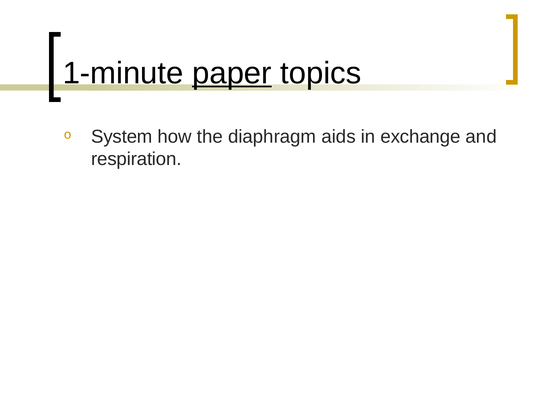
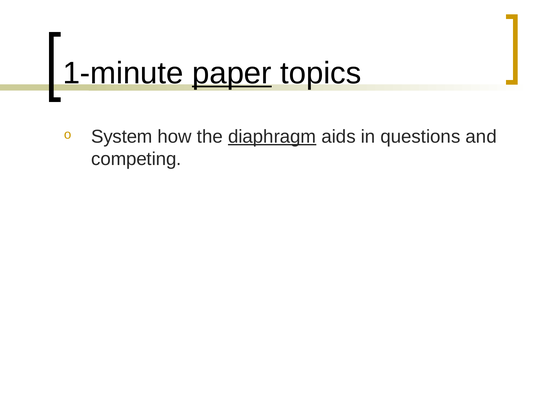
diaphragm underline: none -> present (272, 137)
exchange: exchange -> questions (420, 137)
respiration: respiration -> competing (136, 159)
